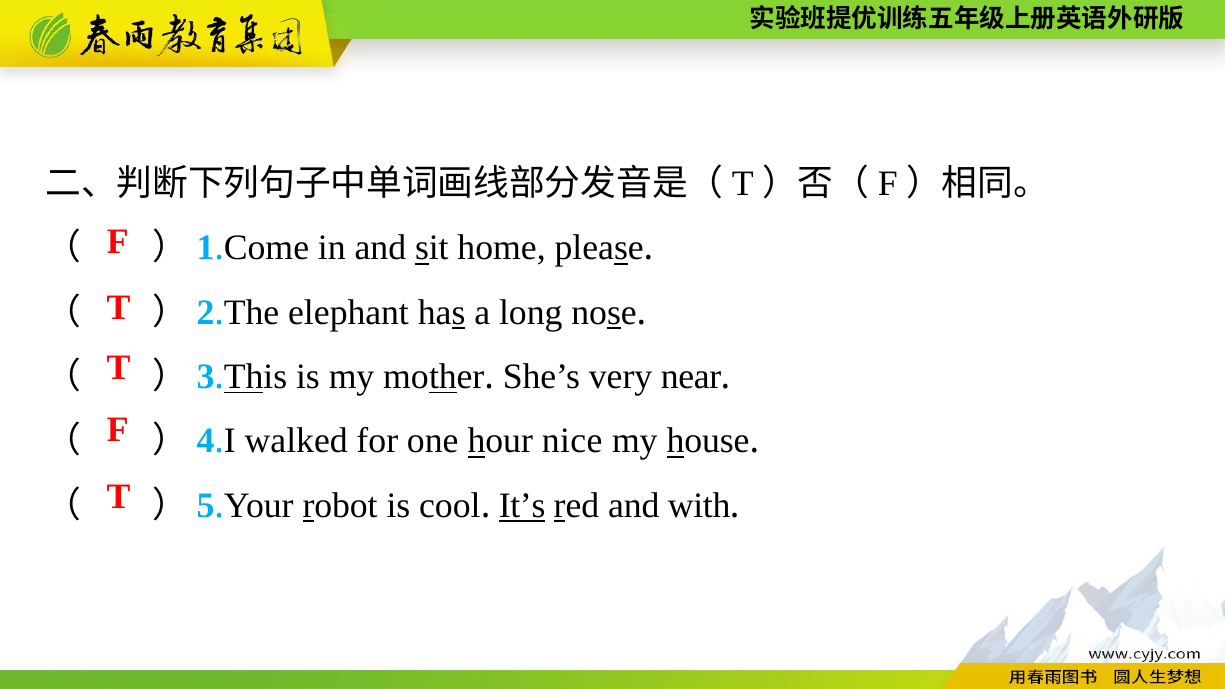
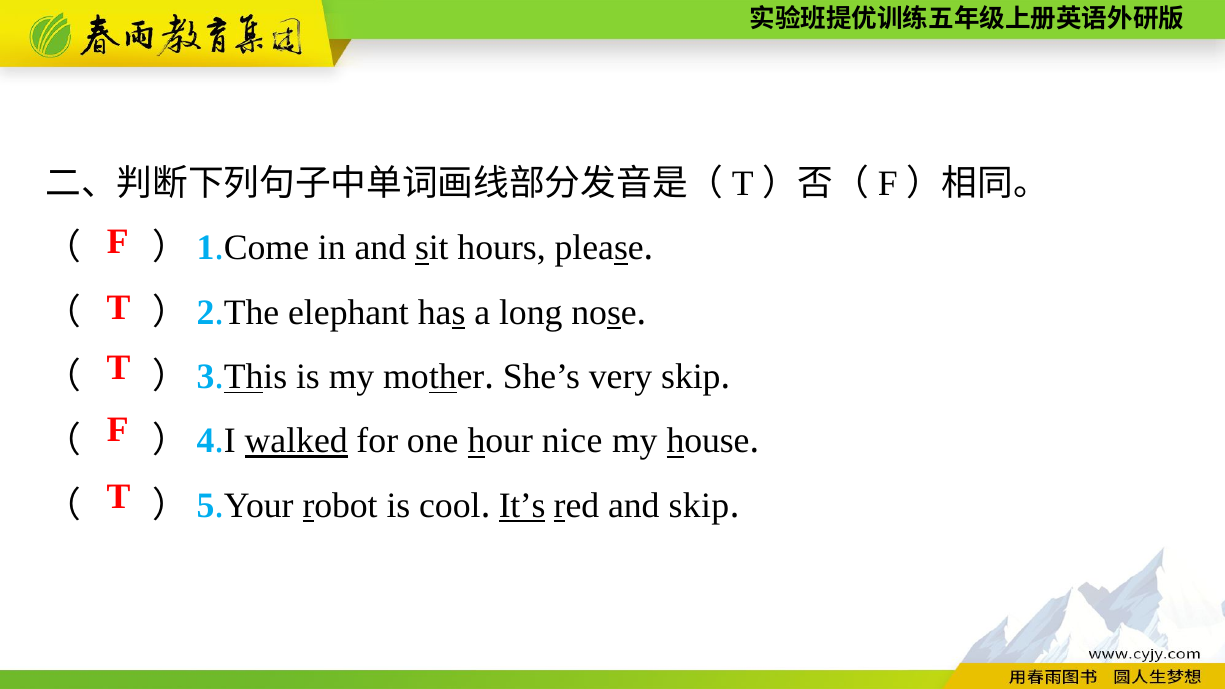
home: home -> hours (502, 248)
very near: near -> skip (691, 377)
walked underline: none -> present (296, 441)
and with: with -> skip (699, 506)
